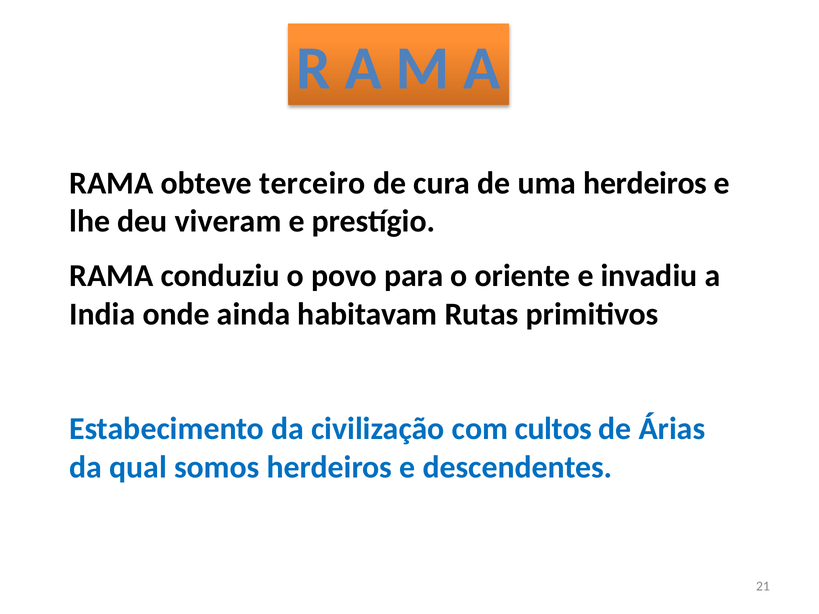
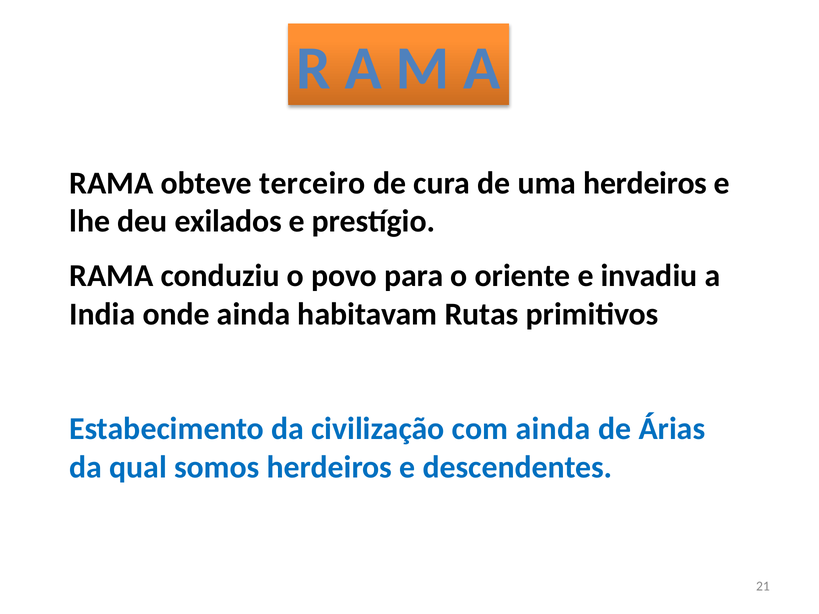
viveram: viveram -> exilados (228, 221)
com cultos: cultos -> ainda (553, 429)
